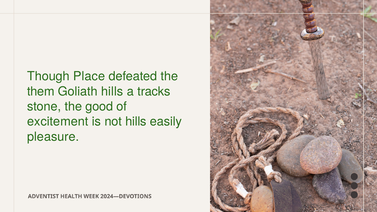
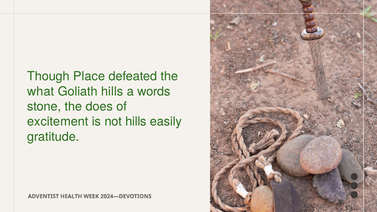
them: them -> what (41, 91)
tracks: tracks -> words (154, 91)
good: good -> does (99, 107)
pleasure: pleasure -> gratitude (53, 137)
